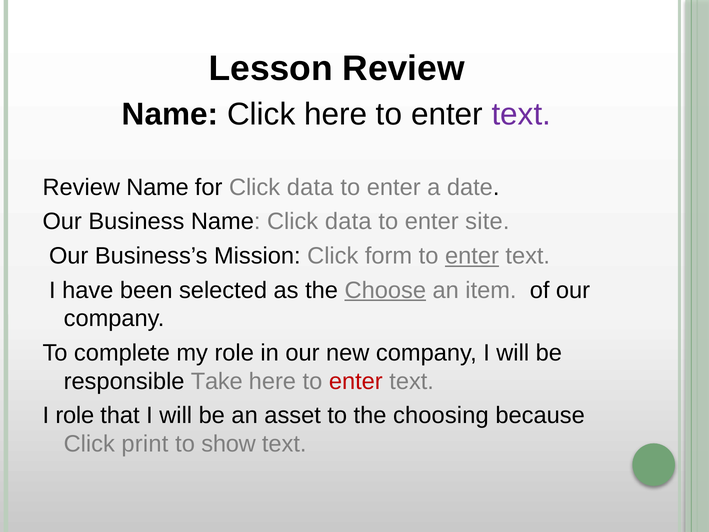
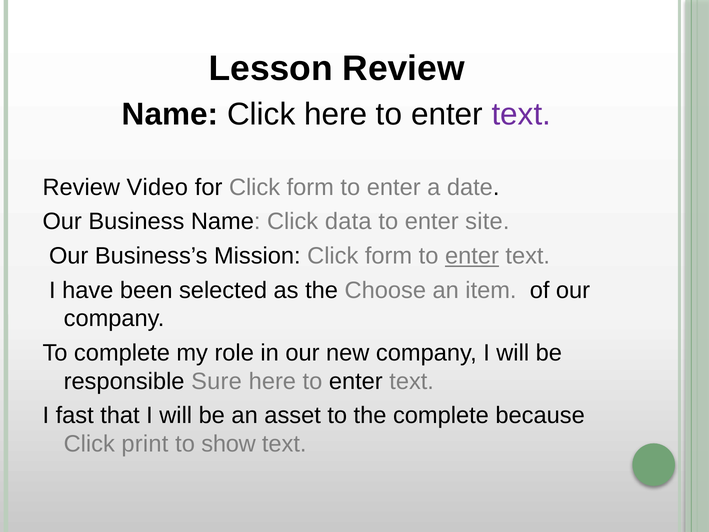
Name: Name -> Video (157, 187)
for Click data: data -> form (310, 187)
Choose underline: present -> none (385, 290)
Take: Take -> Sure (217, 381)
enter colour: red -> black (356, 381)
I role: role -> fast (75, 415)
the choosing: choosing -> complete (441, 415)
